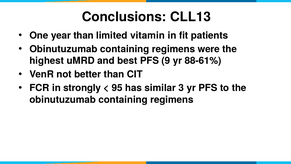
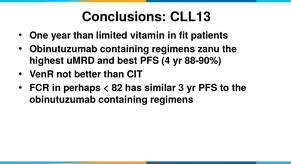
were: were -> zanu (209, 49)
9: 9 -> 4 (166, 61)
88-61%: 88-61% -> 88-90% (203, 61)
strongly: strongly -> perhaps (82, 88)
95: 95 -> 82 (117, 88)
